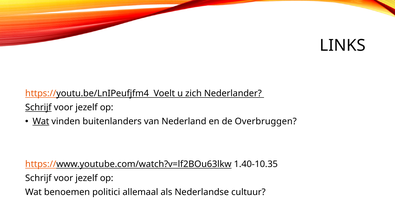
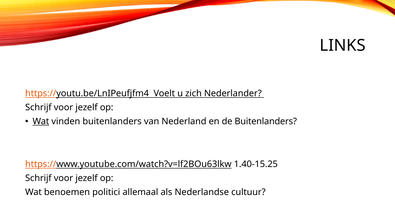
Schrijf underline: present -> none (38, 108)
de Overbruggen: Overbruggen -> Buitenlanders (266, 121)
1.40-10.35: 1.40-10.35 -> 1.40-15.25 (256, 164)
